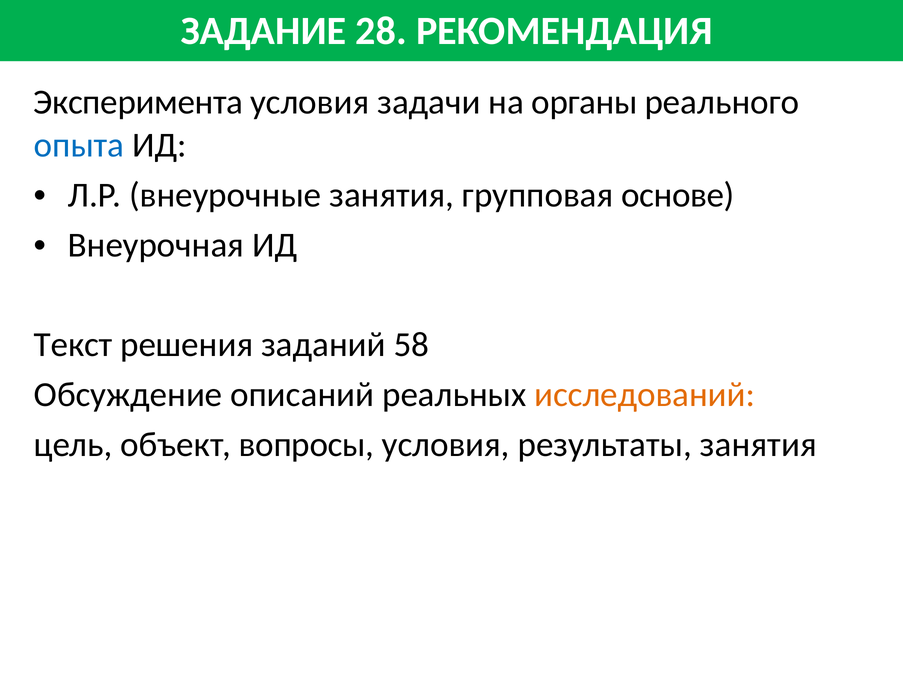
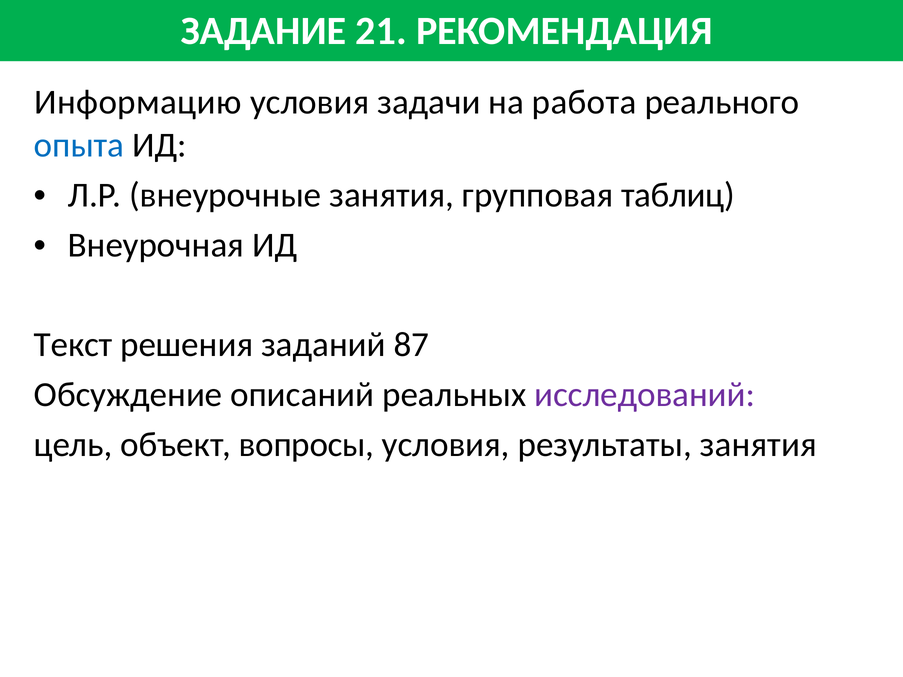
28: 28 -> 21 (381, 31)
Эксперимента: Эксперимента -> Информацию (138, 102)
органы: органы -> работа (584, 102)
основе: основе -> таблиц (678, 195)
58: 58 -> 87 (411, 345)
исследований colour: orange -> purple (645, 395)
